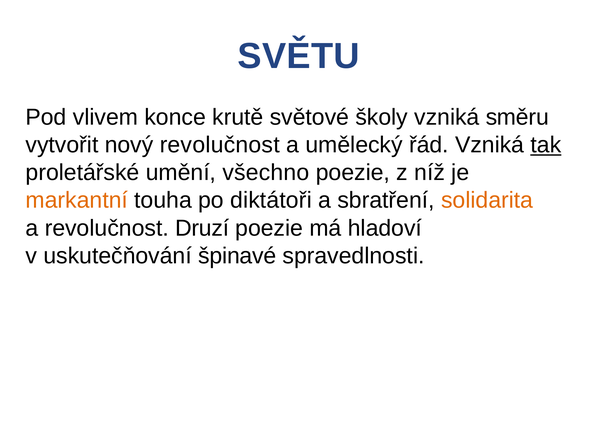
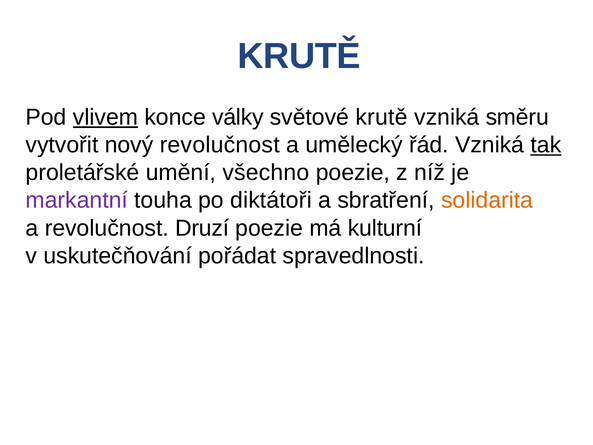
SVĚTU: SVĚTU -> KRUTĚ (299, 56)
vlivem underline: none -> present (106, 117)
krutě: krutě -> války (238, 117)
světové školy: školy -> krutě (382, 117)
markantní colour: orange -> purple (77, 200)
hladoví: hladoví -> kulturní (385, 228)
špinavé: špinavé -> pořádat (237, 256)
